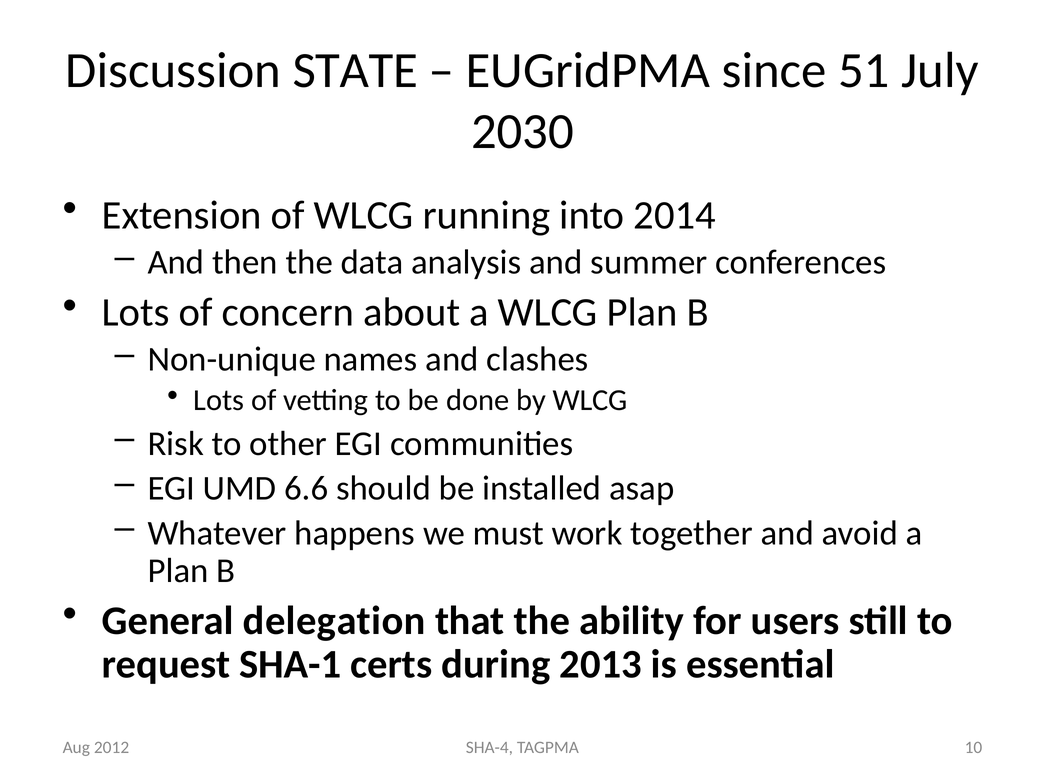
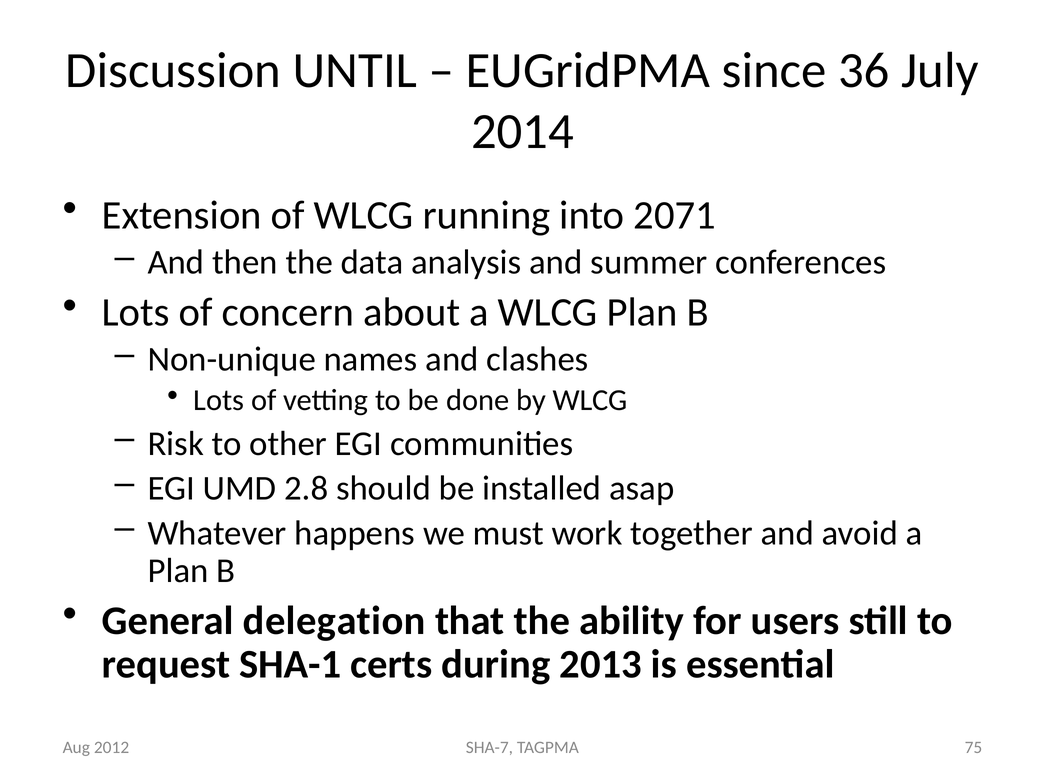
STATE: STATE -> UNTIL (355, 71)
51: 51 -> 36 (864, 71)
2030: 2030 -> 2014 (522, 132)
2014: 2014 -> 2071 (675, 215)
6.6: 6.6 -> 2.8 (306, 489)
SHA-4: SHA-4 -> SHA-7 (489, 748)
10: 10 -> 75 (973, 748)
